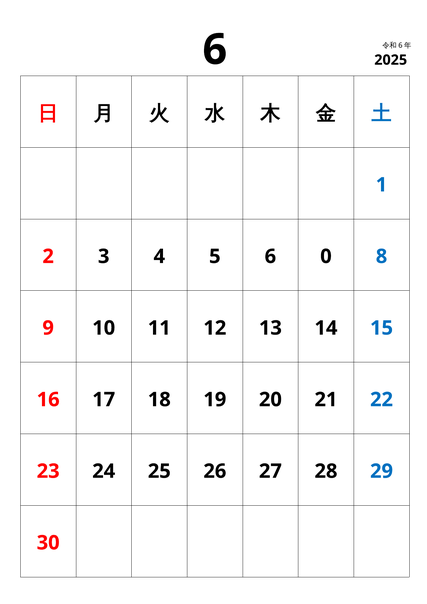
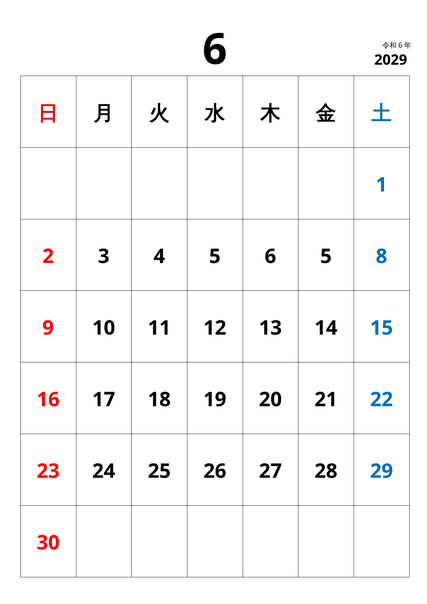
2025: 2025 -> 2029 (391, 60)
6 0: 0 -> 5 (326, 256)
